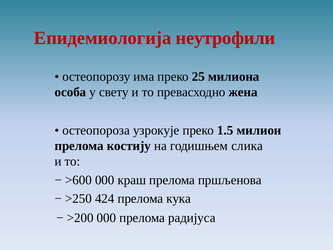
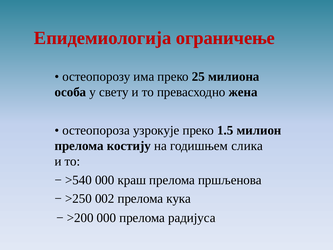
неутрофили: неутрофили -> ограничење (225, 38)
>600: >600 -> >540 (78, 180)
424: 424 -> 002 (105, 198)
